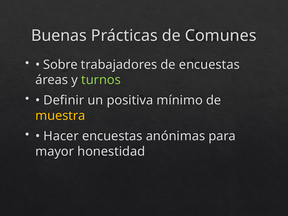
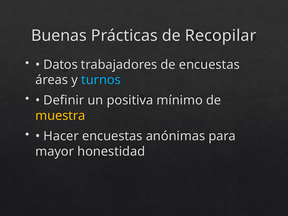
Comunes: Comunes -> Recopilar (221, 36)
Sobre: Sobre -> Datos (60, 65)
turnos colour: light green -> light blue (101, 80)
